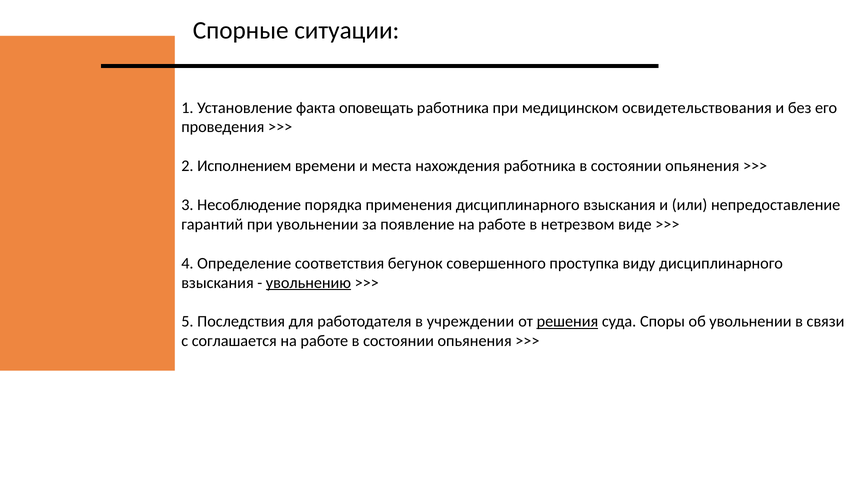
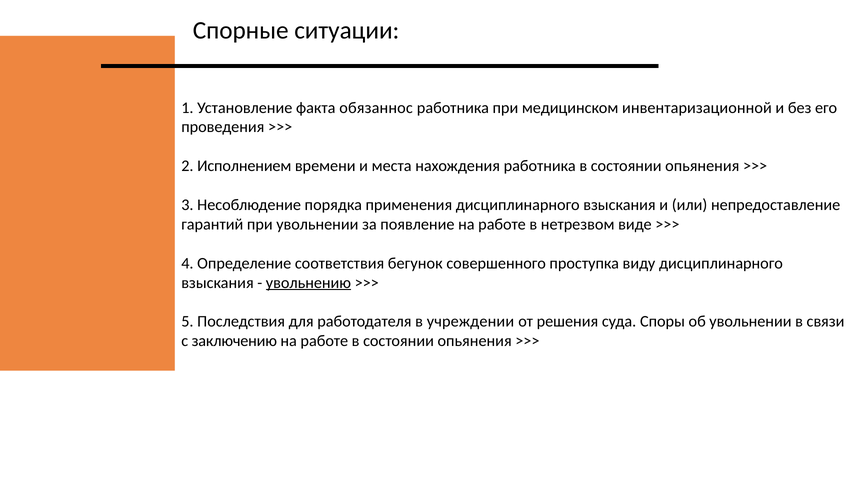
оповещать: оповещать -> обязаннос (376, 108)
освидетельствования: освидетельствования -> инвентаризационной (697, 108)
решения underline: present -> none (567, 322)
соглашается: соглашается -> заключению (234, 341)
